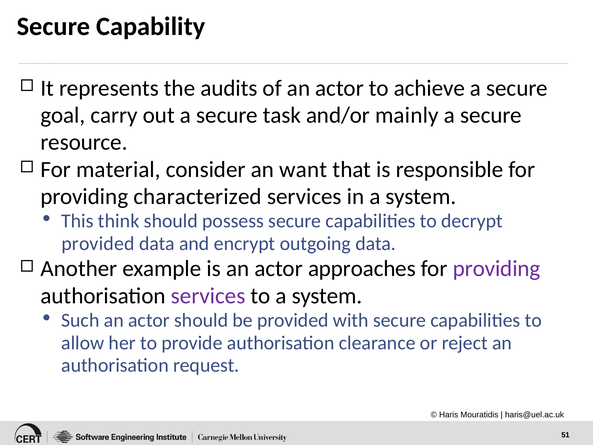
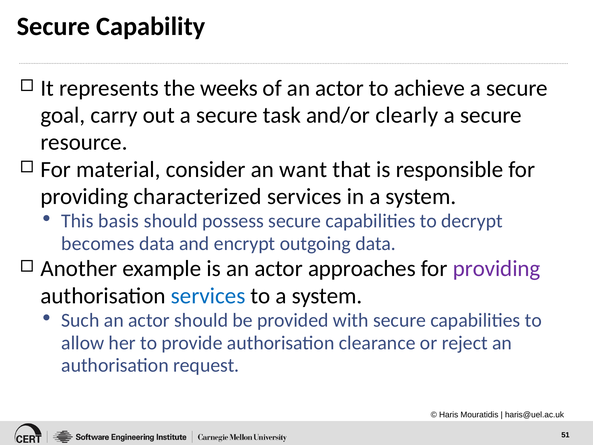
audits: audits -> weeks (229, 88)
mainly: mainly -> clearly (407, 115)
think: think -> basis (119, 221)
provided: provided -> becomes (98, 243)
services colour: purple -> blue (208, 296)
